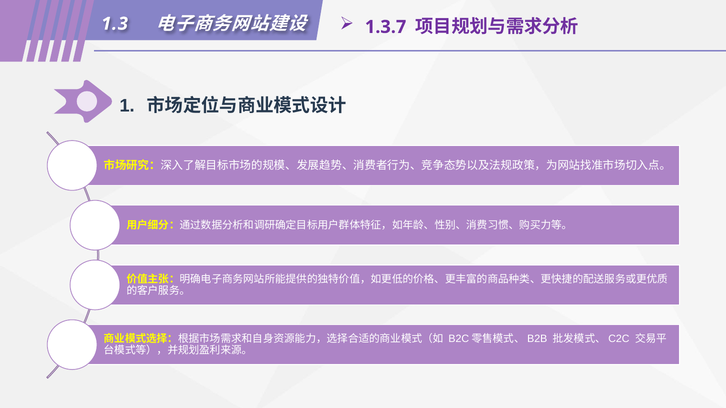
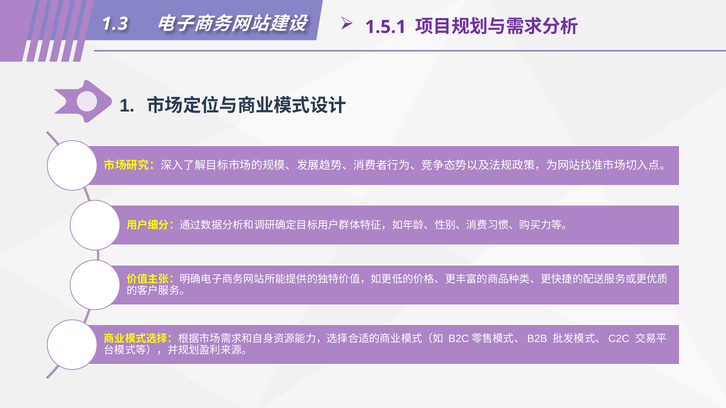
1.3.7: 1.3.7 -> 1.5.1 (386, 27)
